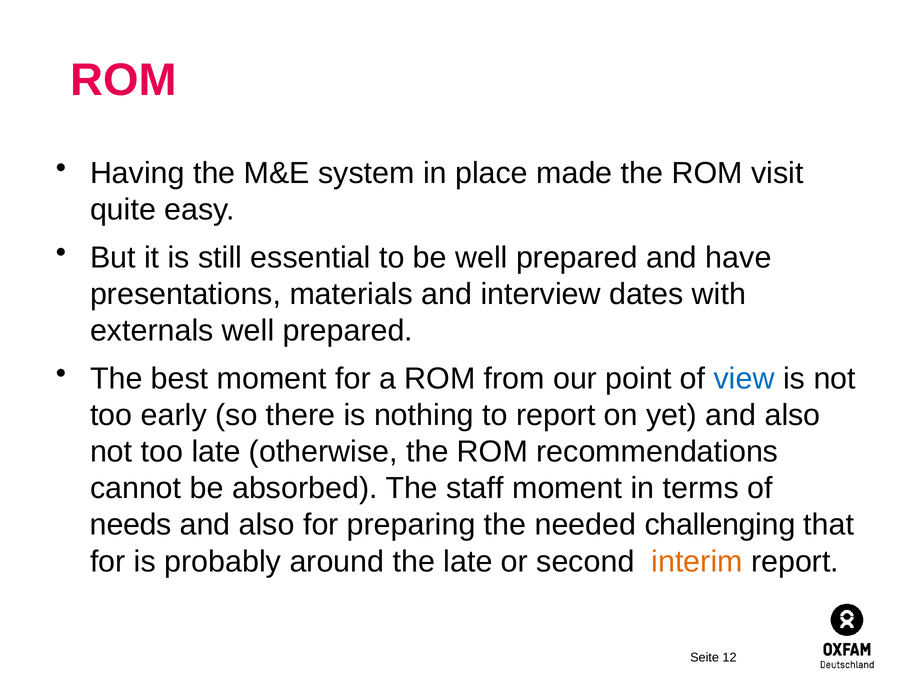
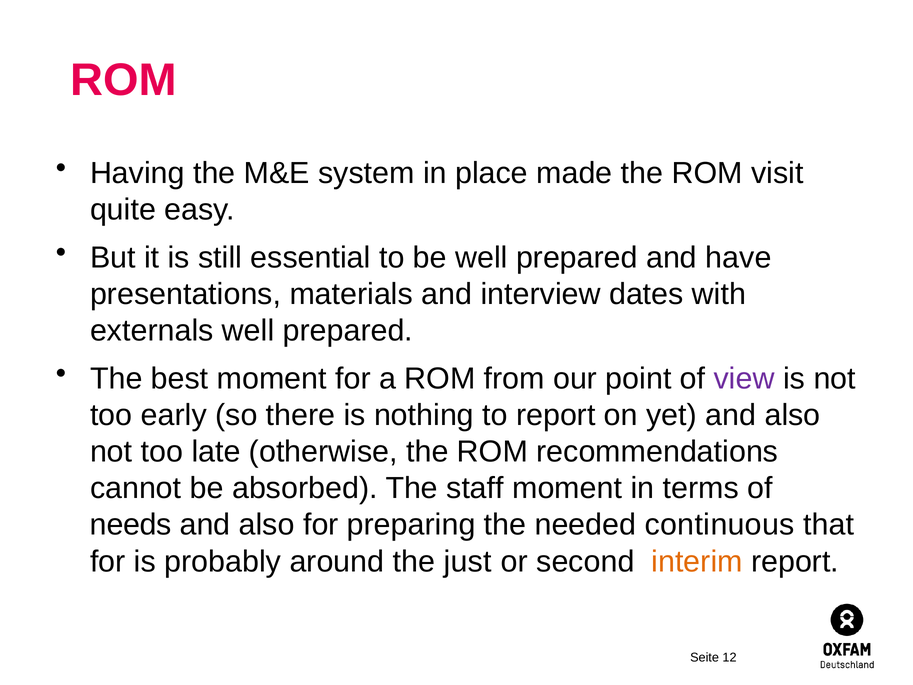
view colour: blue -> purple (744, 379)
challenging: challenging -> continuous (720, 525)
the late: late -> just (468, 561)
